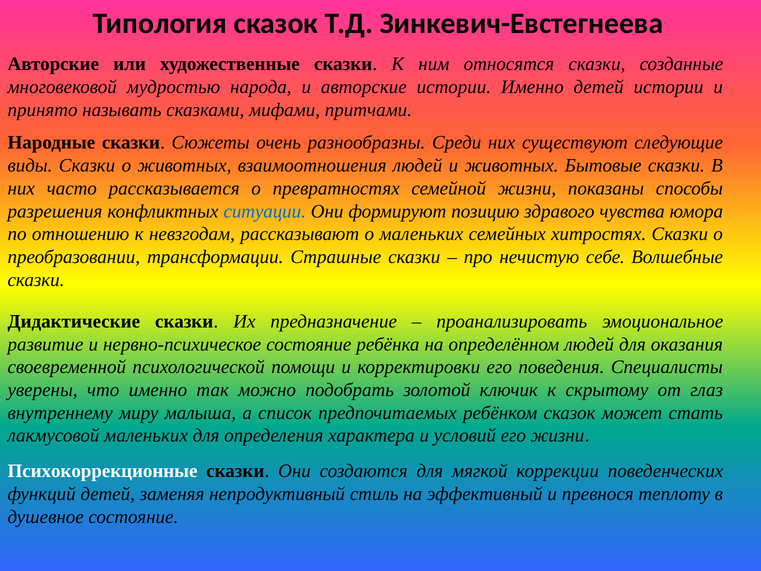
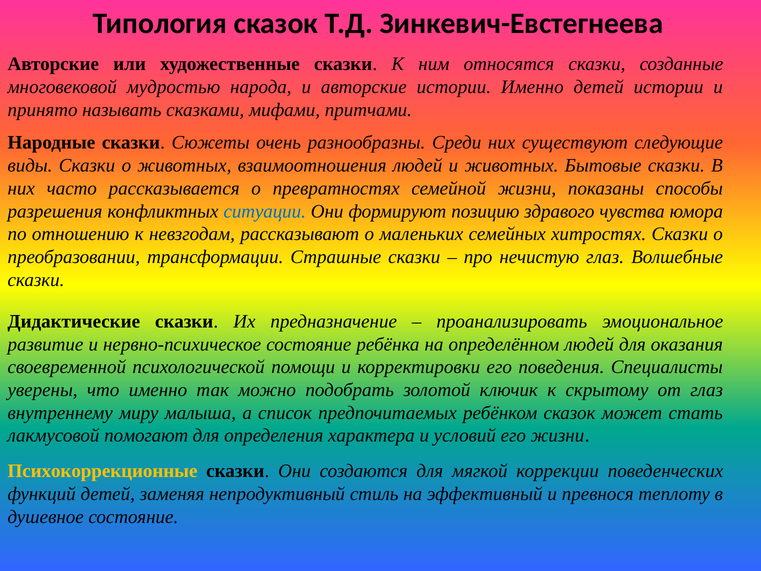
нечистую себе: себе -> глаз (605, 257)
лакмусовой маленьких: маленьких -> помогают (146, 435)
Психокоррекционные colour: white -> yellow (103, 471)
